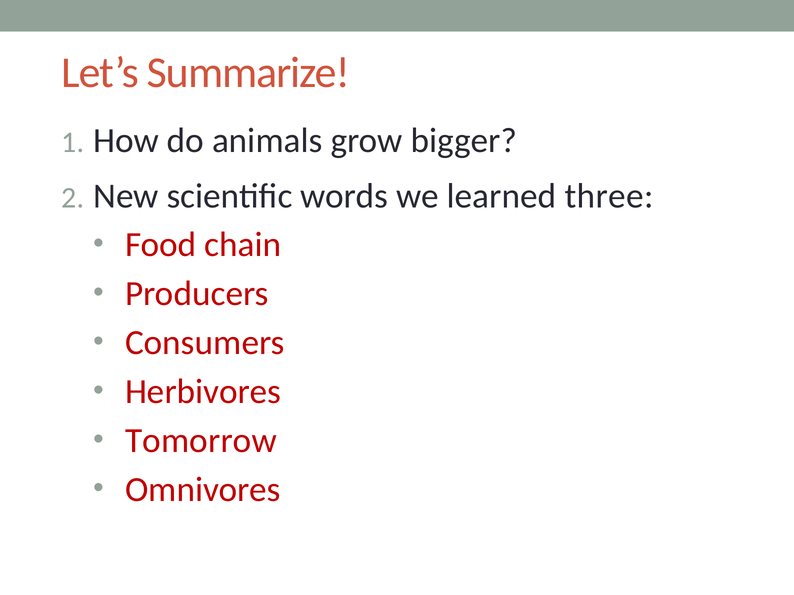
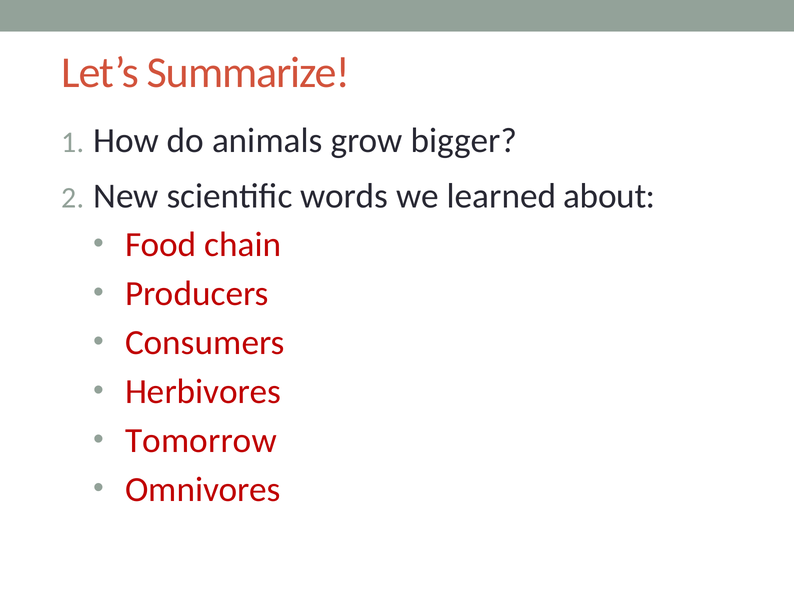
three: three -> about (609, 196)
